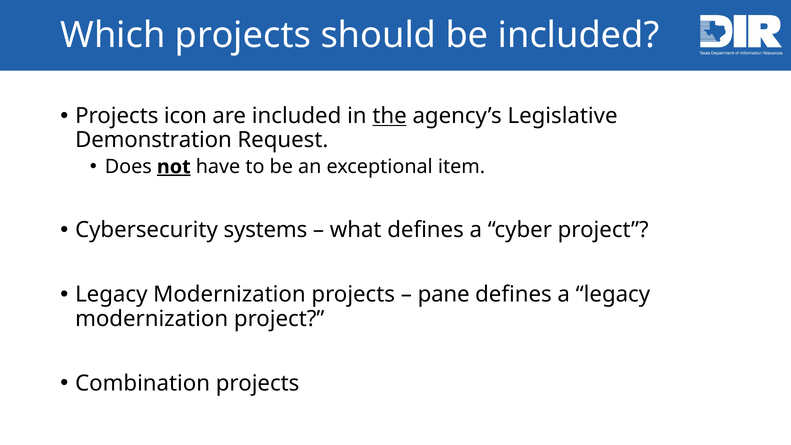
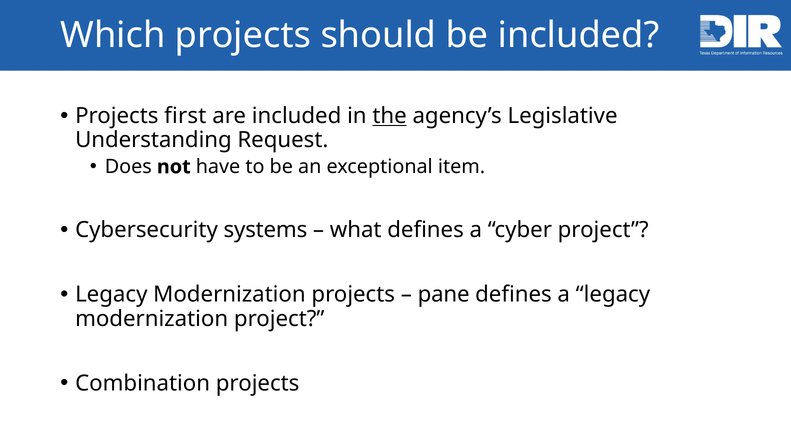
icon: icon -> first (185, 116)
Demonstration: Demonstration -> Understanding (153, 140)
not underline: present -> none (174, 167)
